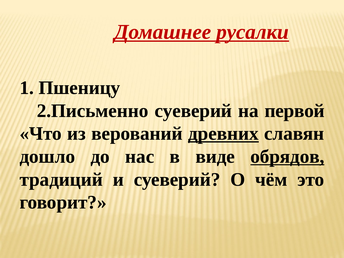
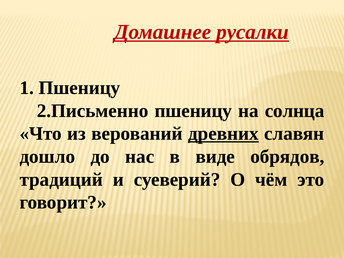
суеверий: суеверий -> пшеницу (193, 111)
первой: первой -> солнца (295, 111)
обрядов underline: present -> none (287, 157)
